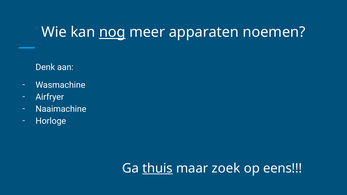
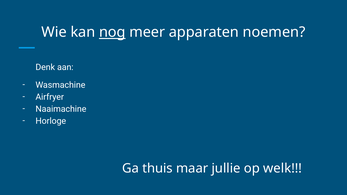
thuis underline: present -> none (158, 168)
zoek: zoek -> jullie (226, 168)
eens: eens -> welk (283, 168)
